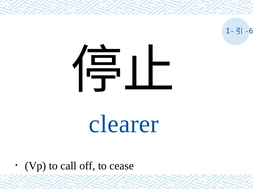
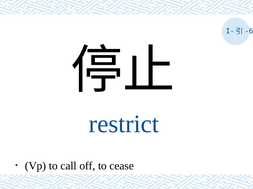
clearer: clearer -> restrict (124, 124)
